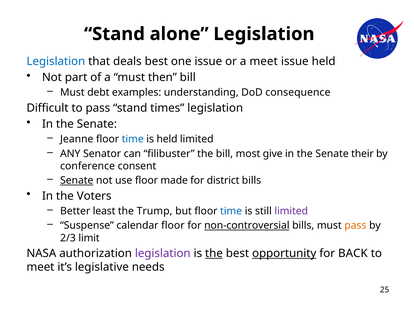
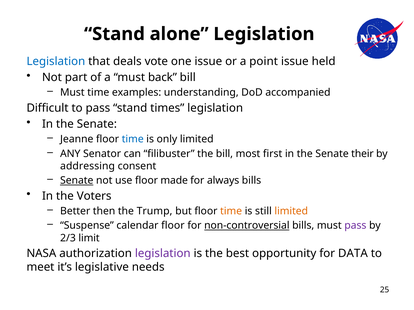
deals best: best -> vote (156, 62)
a meet: meet -> point (264, 62)
then: then -> back (162, 78)
Must debt: debt -> time (98, 93)
consequence: consequence -> accompanied (298, 93)
is held: held -> only (167, 139)
give: give -> first (273, 154)
conference: conference -> addressing (88, 166)
district: district -> always (223, 181)
least: least -> then (104, 211)
time colour: blue -> orange (231, 211)
limited colour: purple -> orange (291, 211)
pass colour: orange -> purple (355, 226)
the underline: present -> none (214, 254)
opportunity underline: present -> none (284, 254)
BACK: BACK -> DATA (353, 254)
